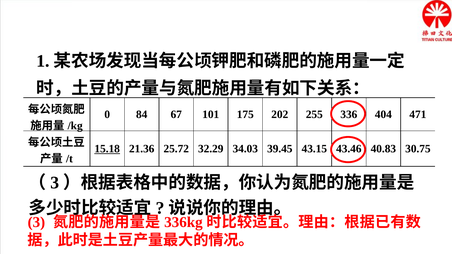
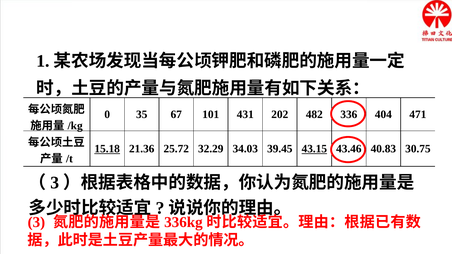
84: 84 -> 35 (142, 115)
175: 175 -> 431 (245, 115)
255: 255 -> 482 (314, 115)
43.15 underline: none -> present (314, 149)
